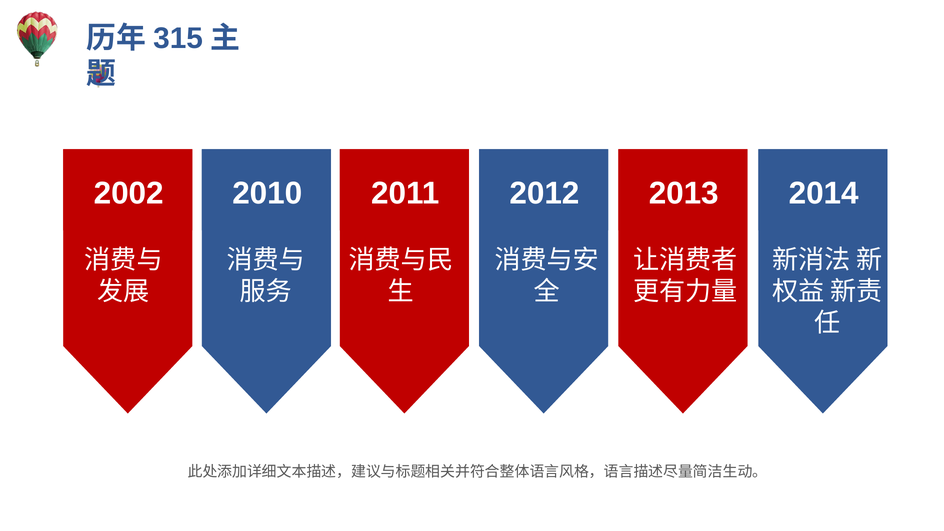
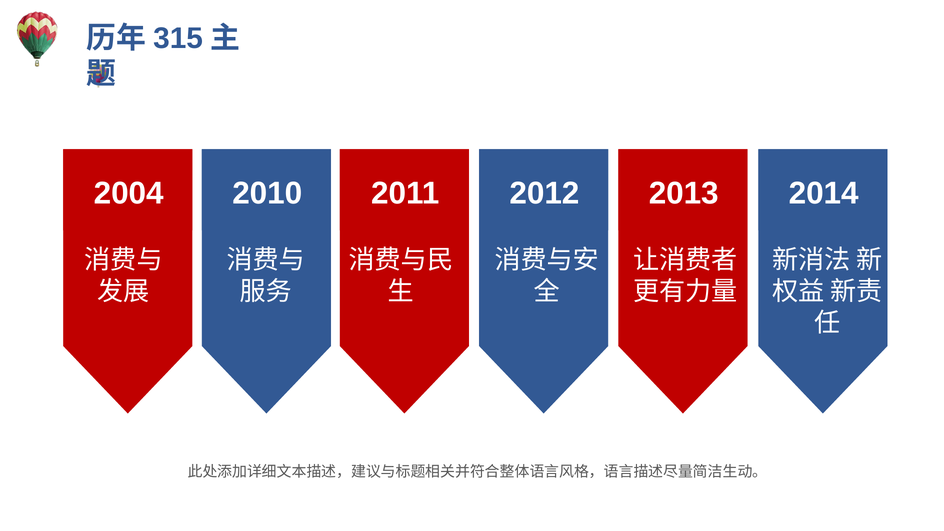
2002: 2002 -> 2004 (129, 193)
